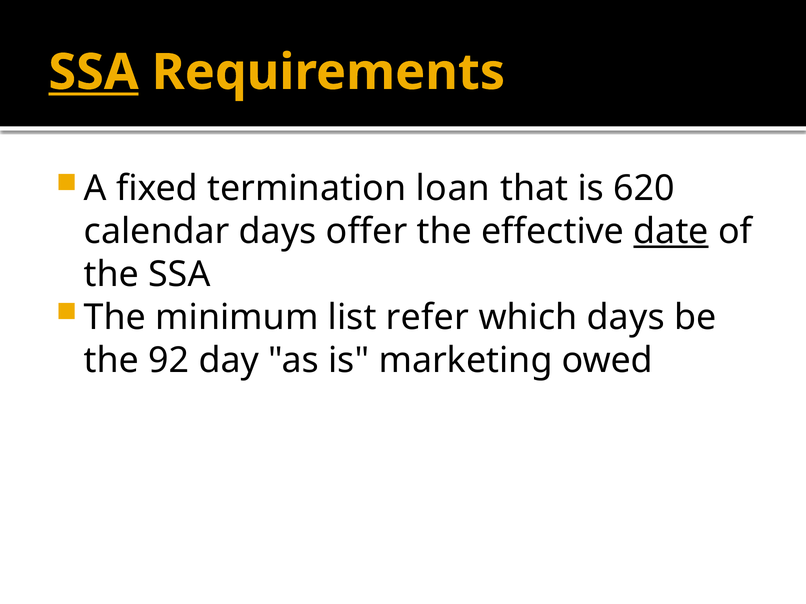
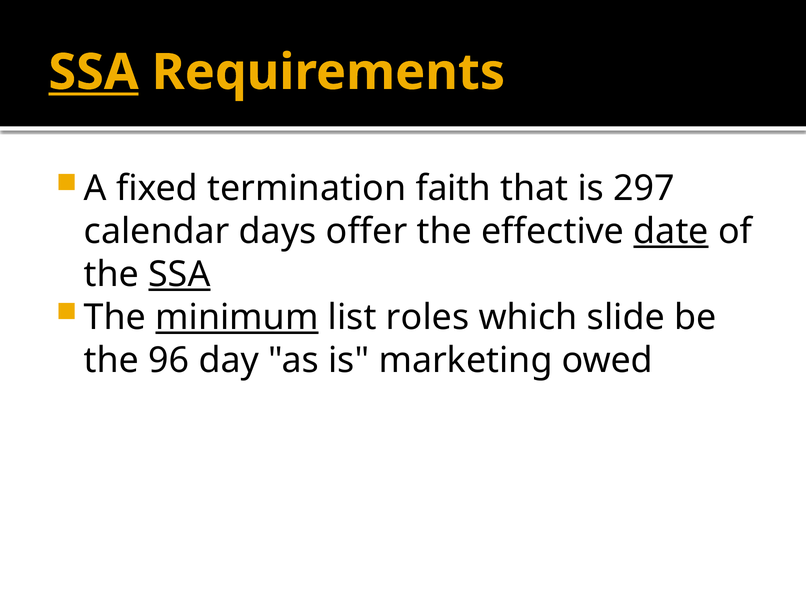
loan: loan -> faith (453, 189)
620: 620 -> 297 (644, 189)
SSA underline: none -> present (179, 275)
minimum underline: none -> present (237, 318)
refer: refer -> roles (428, 318)
which days: days -> slide (626, 318)
92: 92 -> 96 (169, 361)
